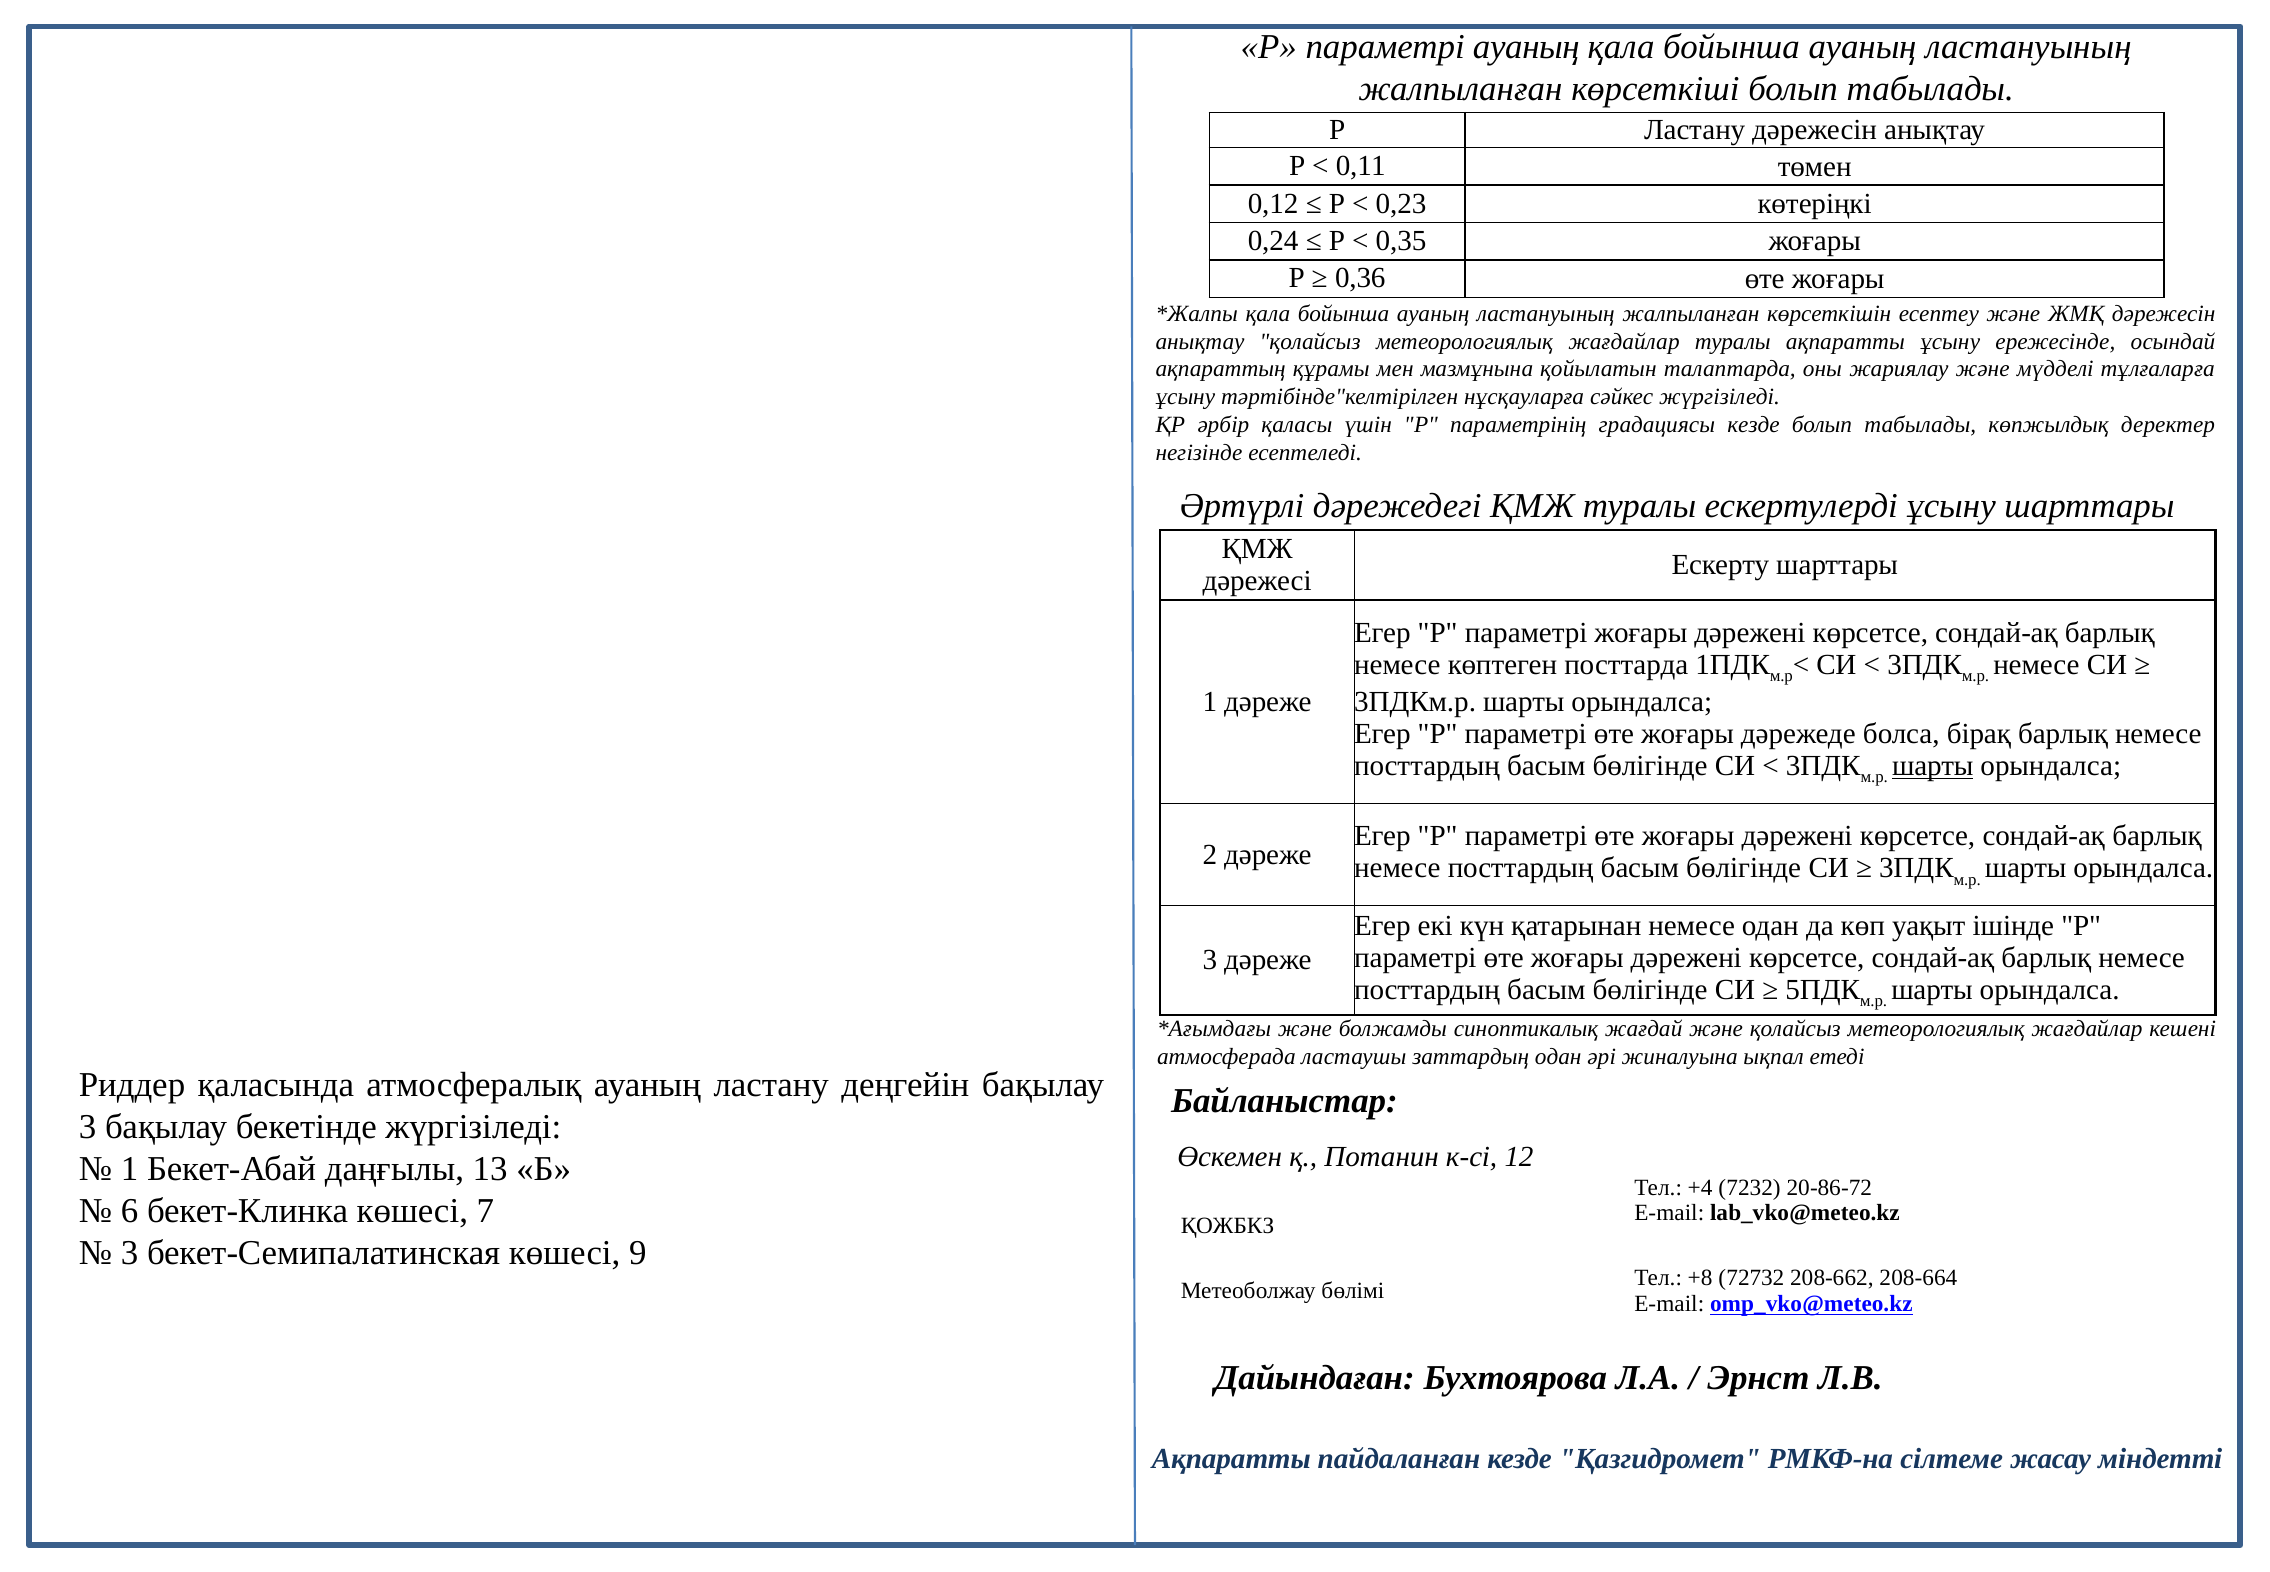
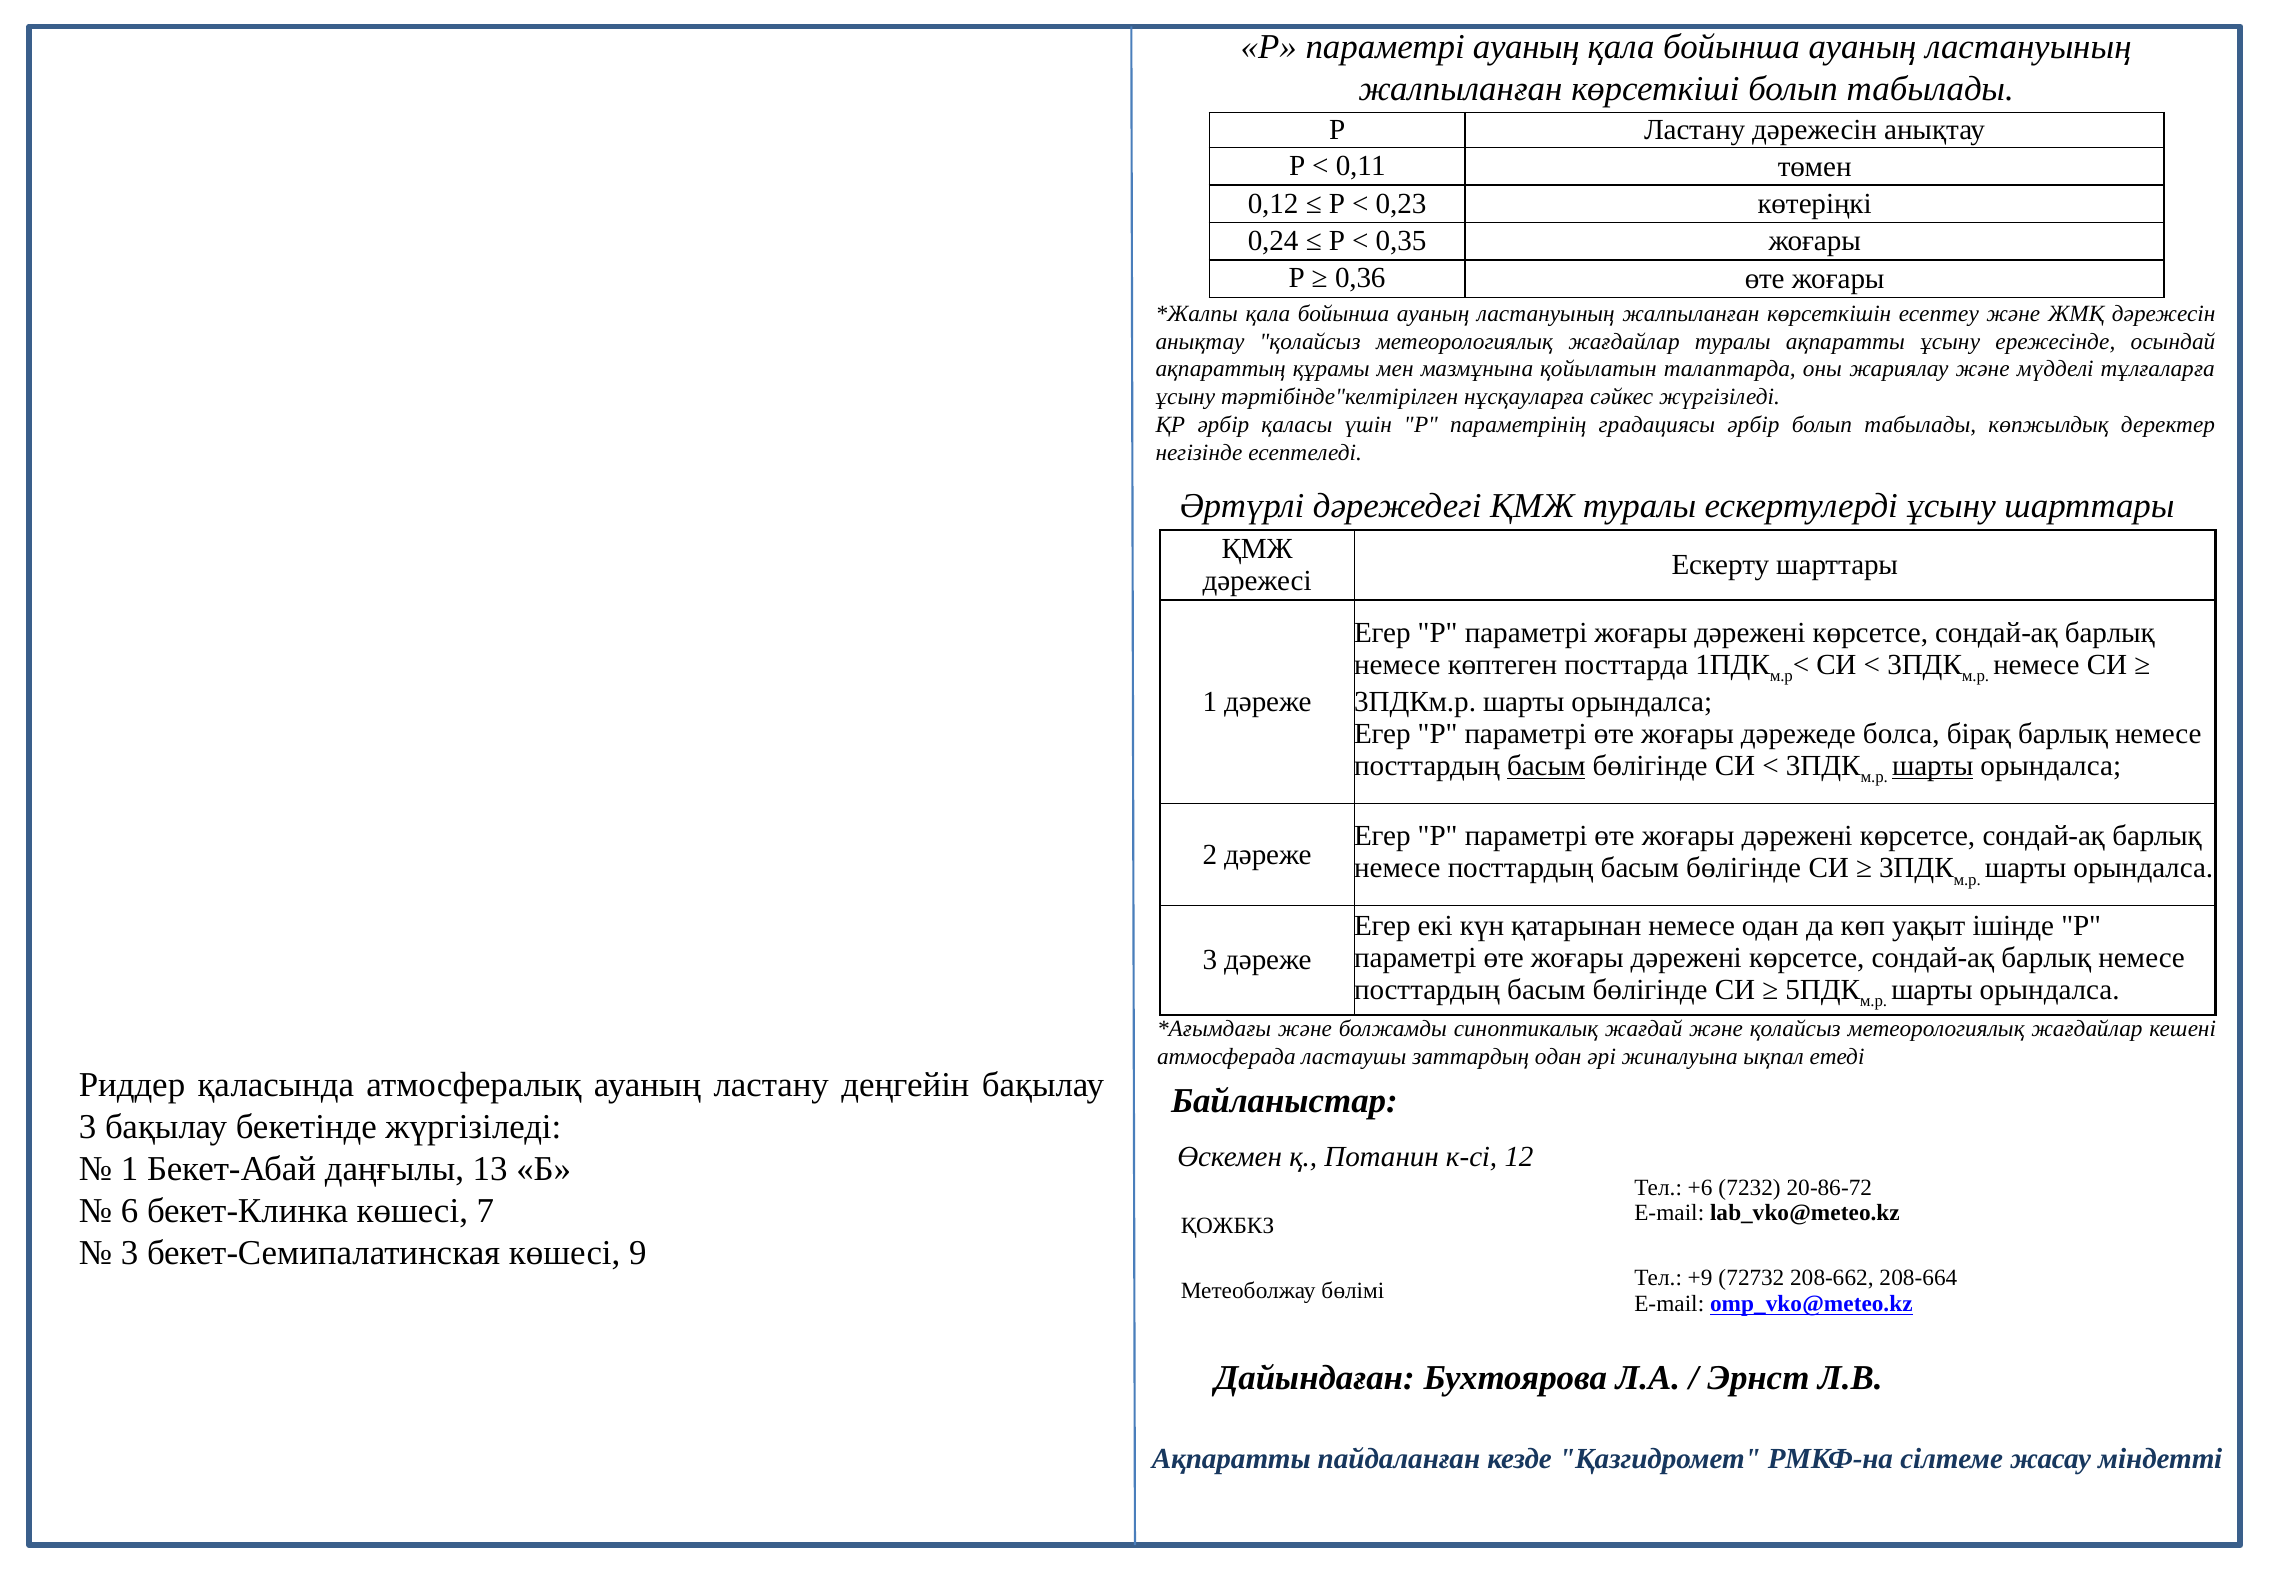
градациясы кезде: кезде -> әрбір (1753, 425)
басым underline: none -> present (1546, 766)
+4: +4 -> +6 (1700, 1187)
+8: +8 -> +9 (1700, 1278)
